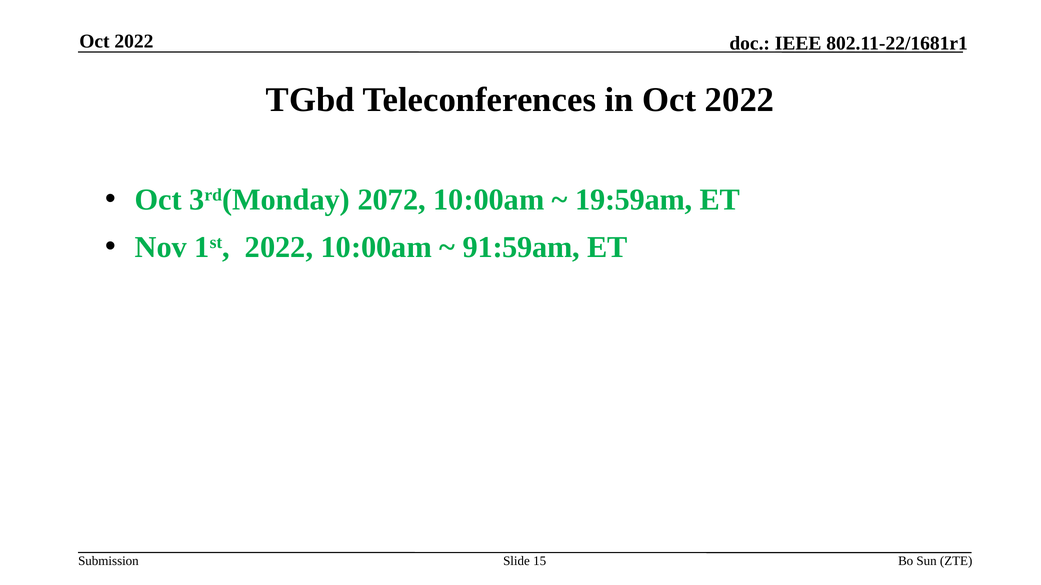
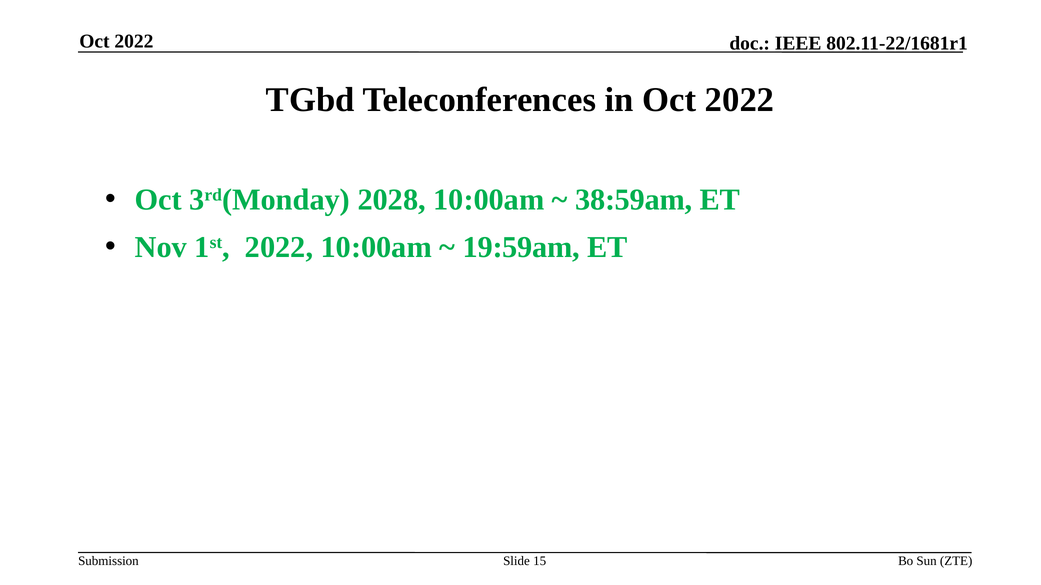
2072: 2072 -> 2028 (392, 200)
19:59am: 19:59am -> 38:59am (634, 200)
91:59am: 91:59am -> 19:59am (521, 248)
